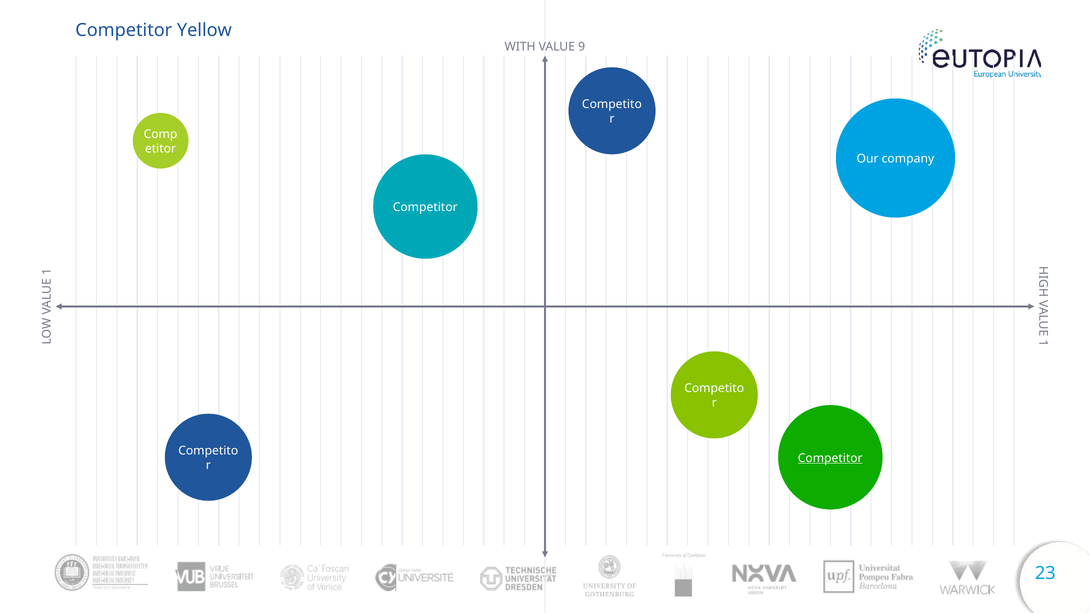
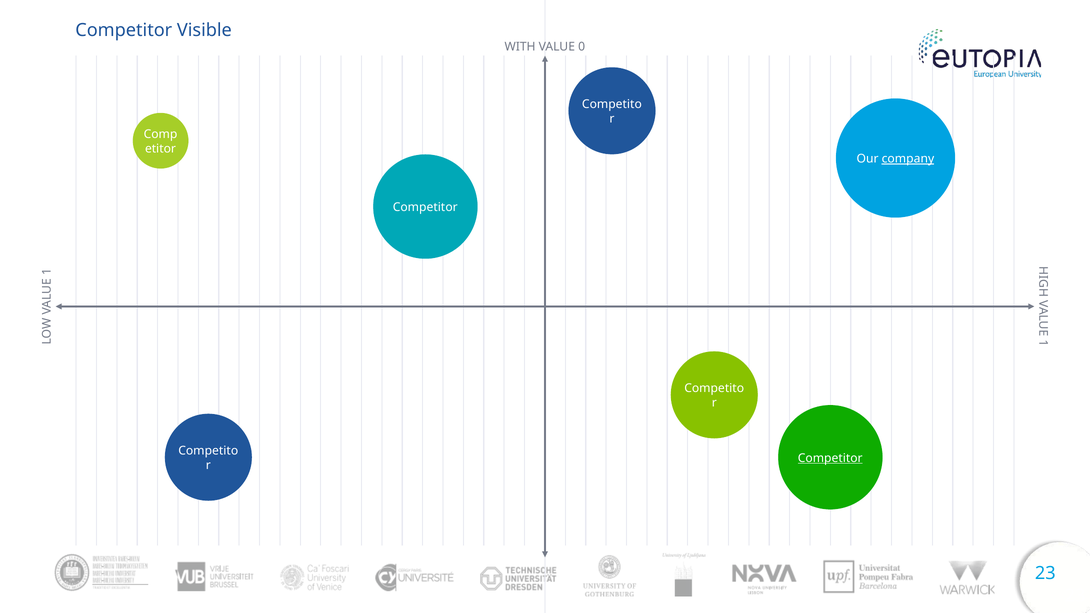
Yellow: Yellow -> Visible (204, 30)
9: 9 -> 0 (582, 47)
company underline: none -> present (908, 159)
